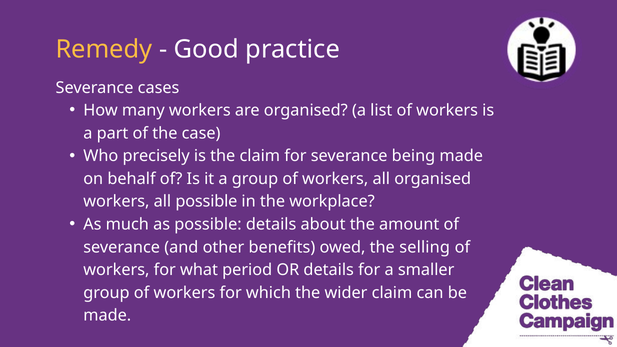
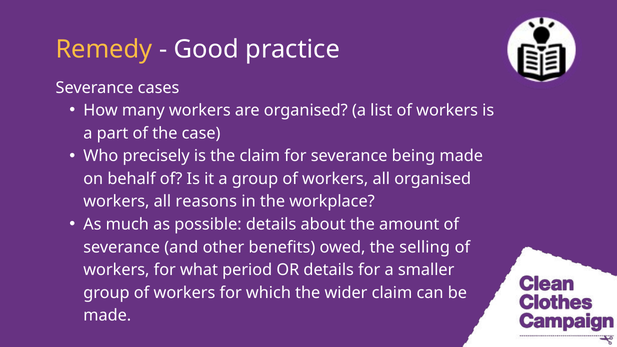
all possible: possible -> reasons (206, 202)
